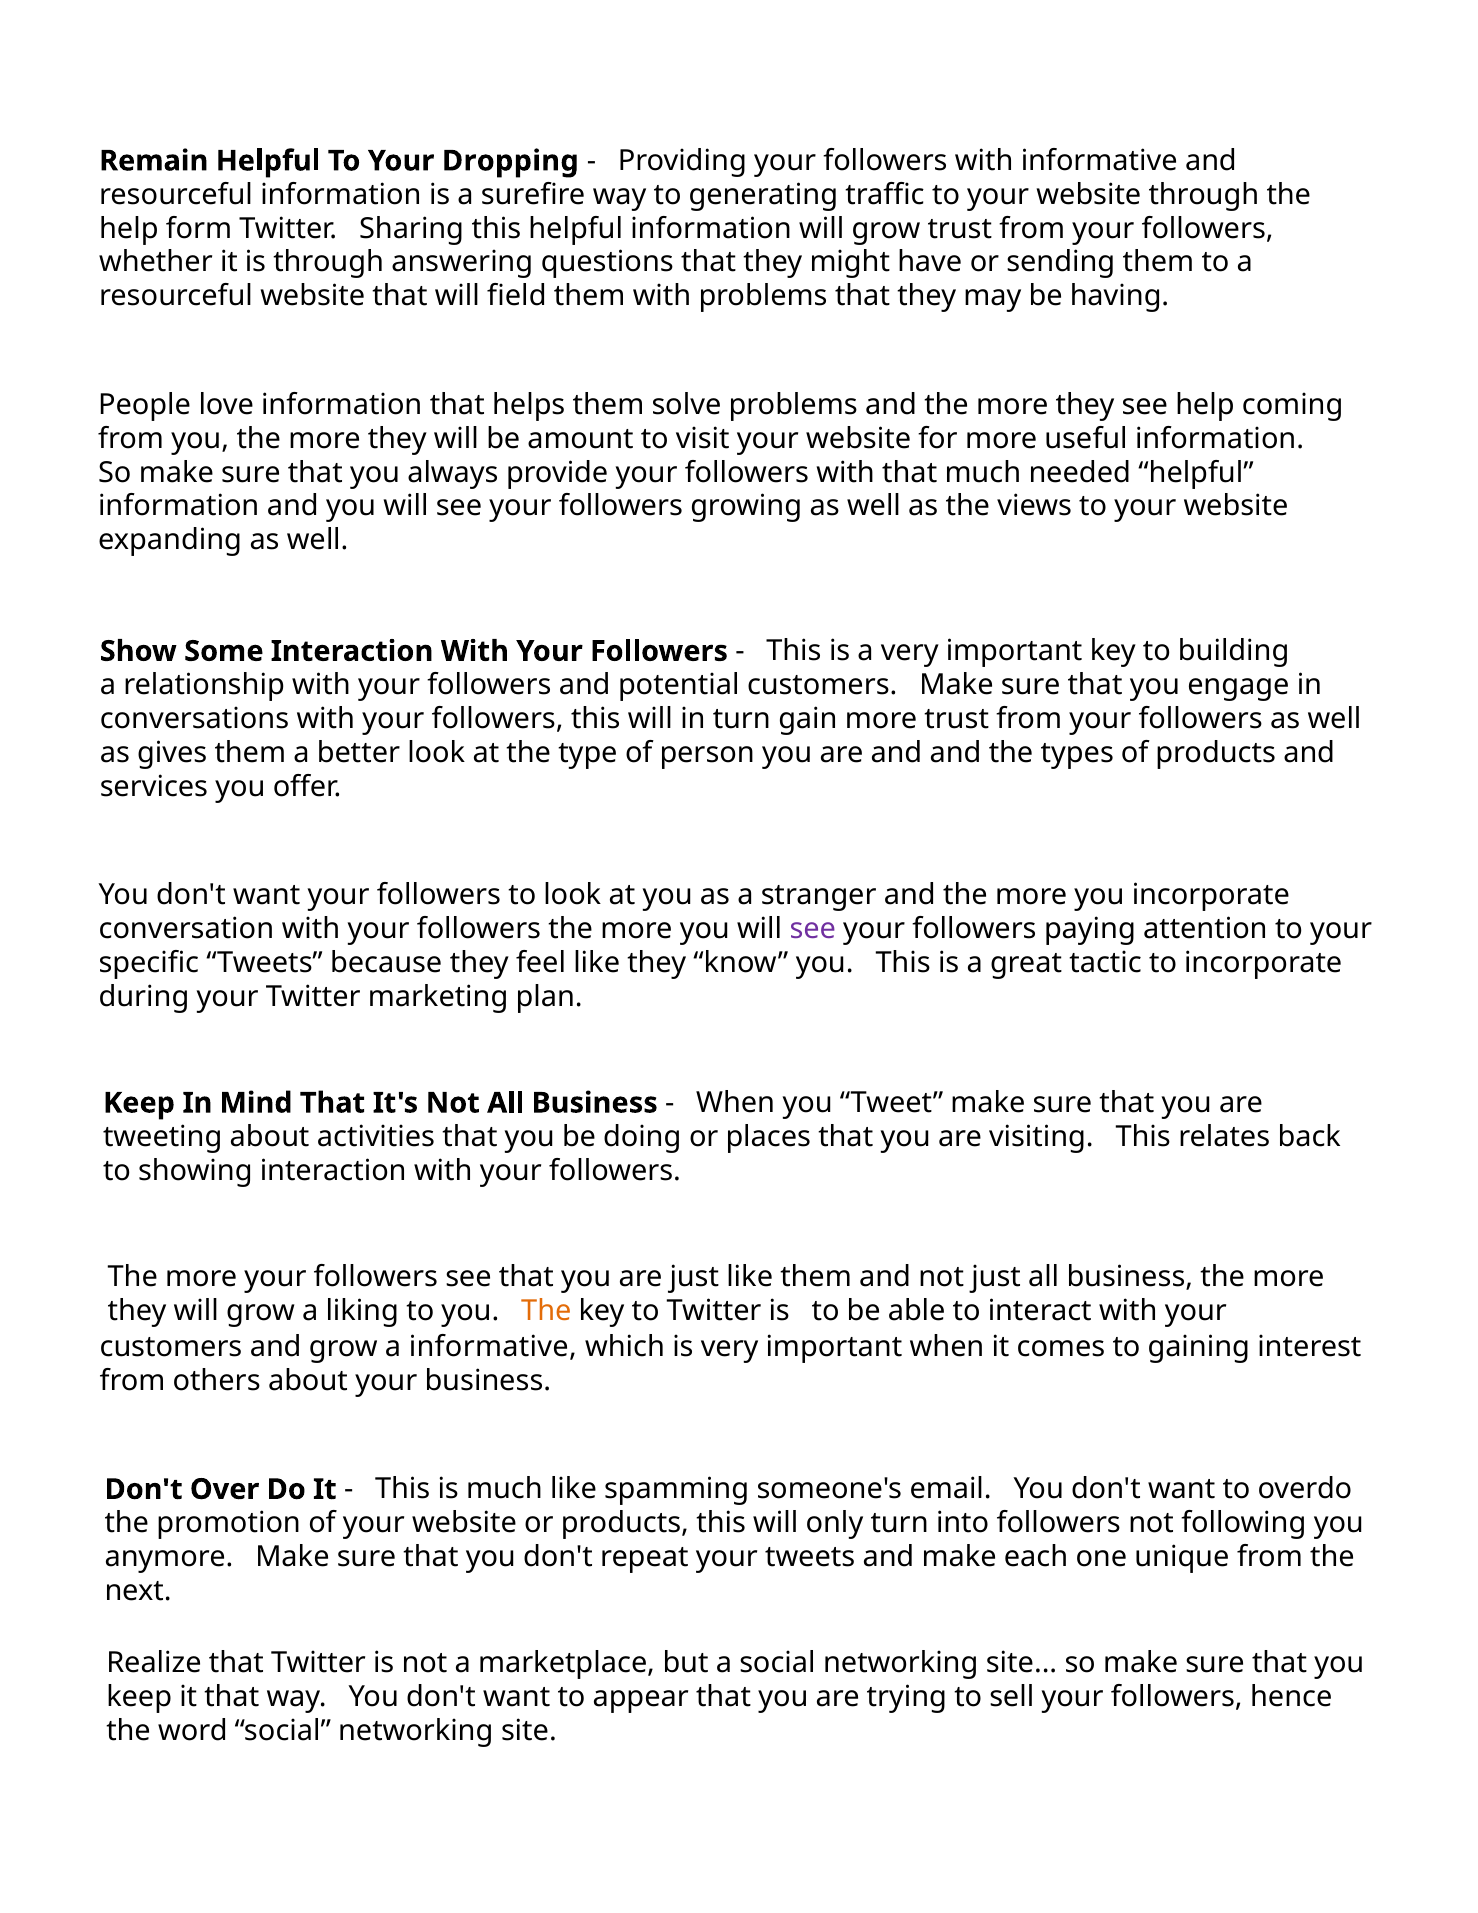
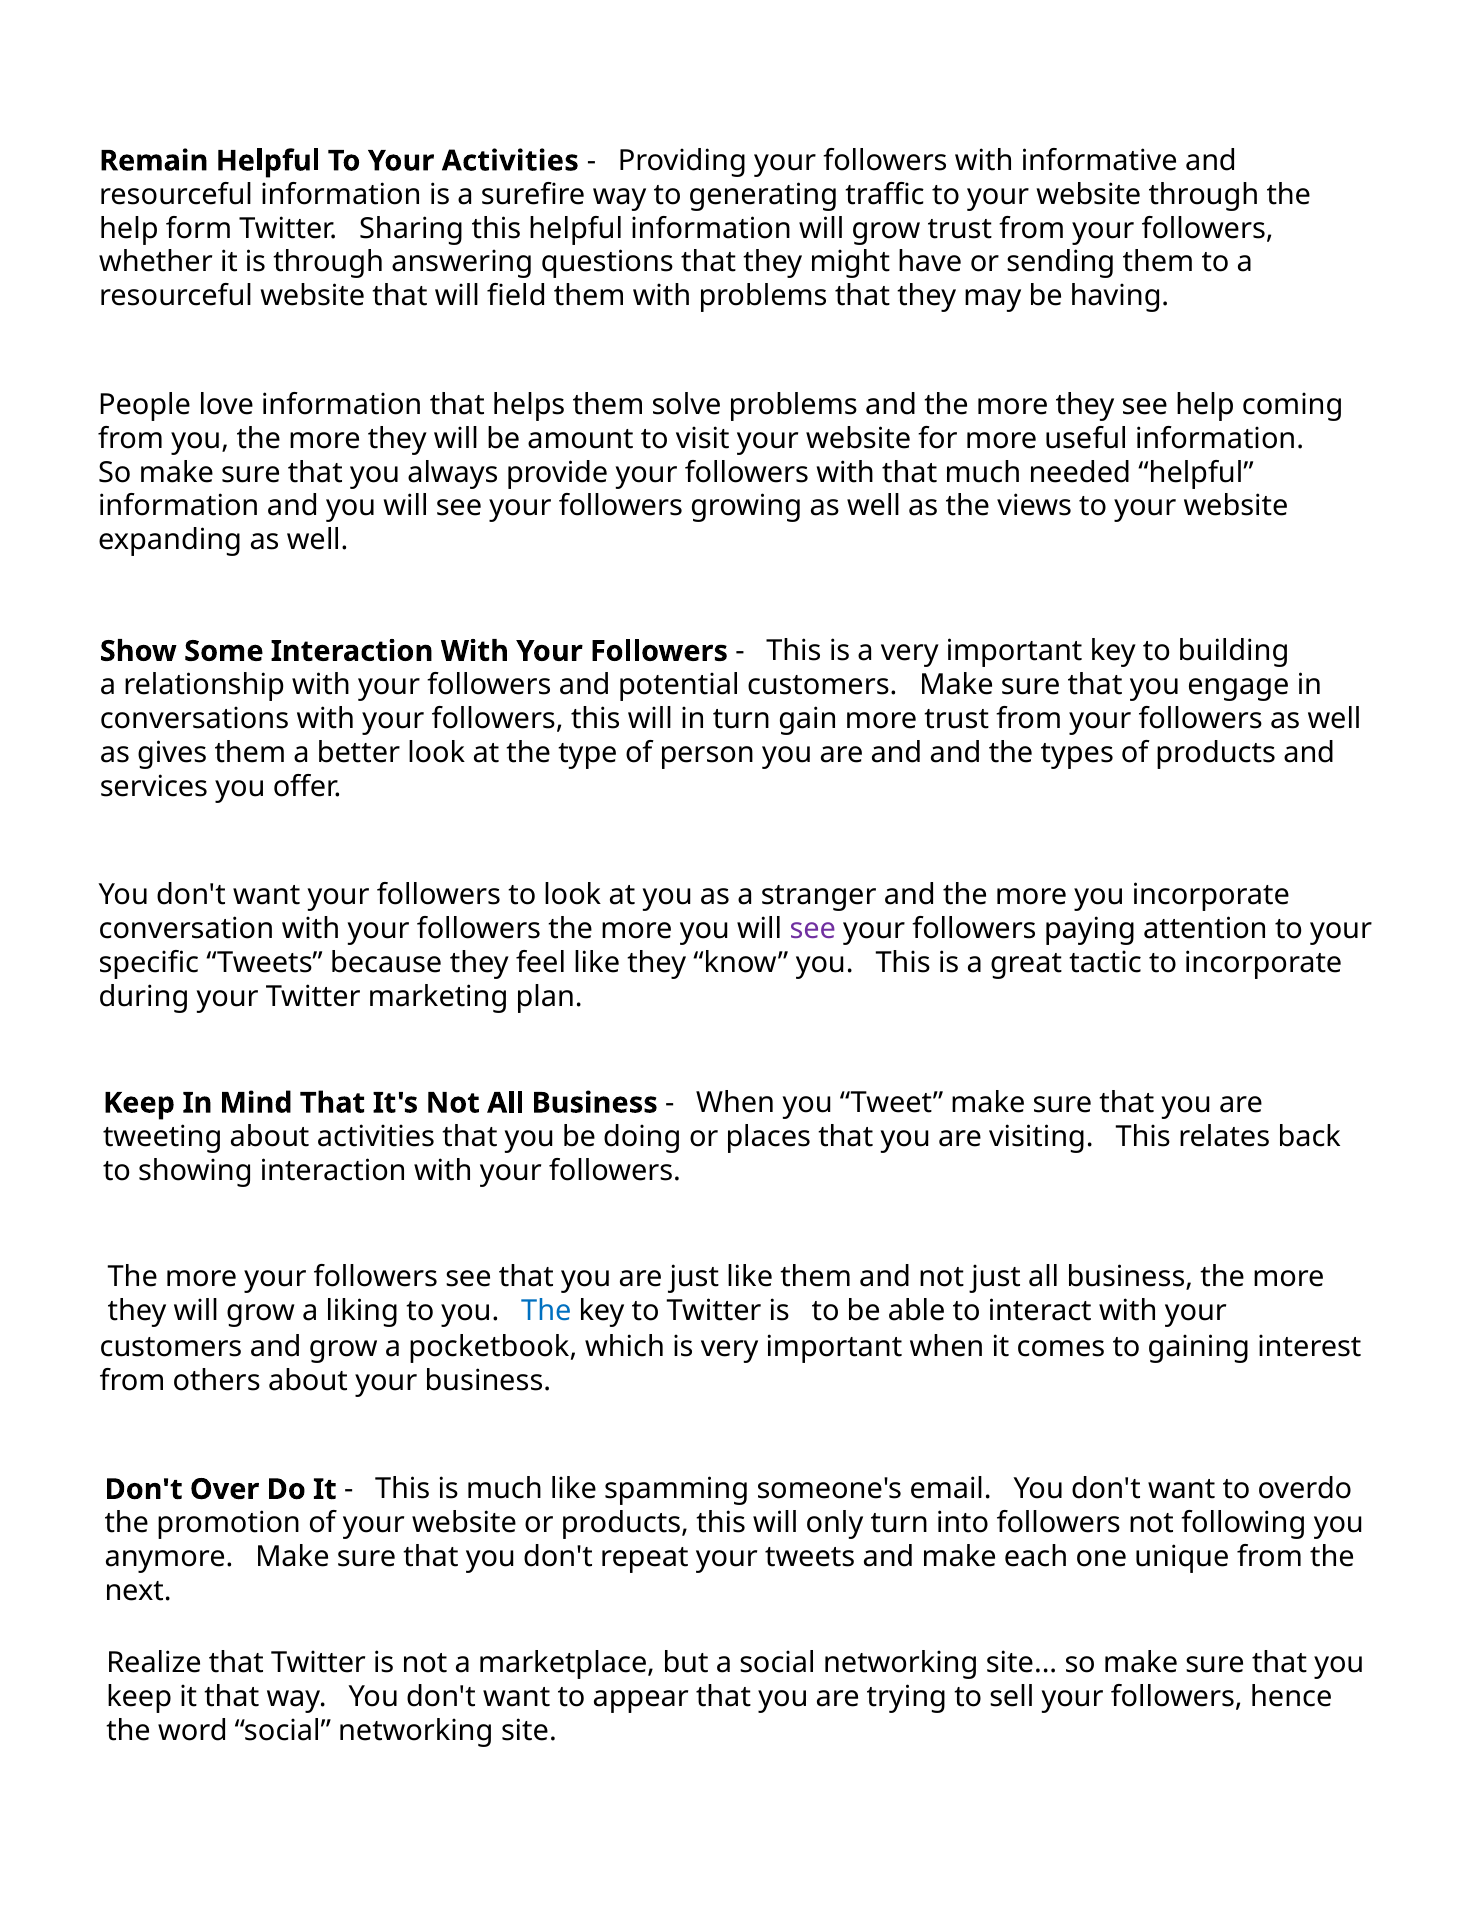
Your Dropping: Dropping -> Activities (510, 161)
The colour: orange -> blue (546, 1311)
a informative: informative -> pocketbook (493, 1347)
